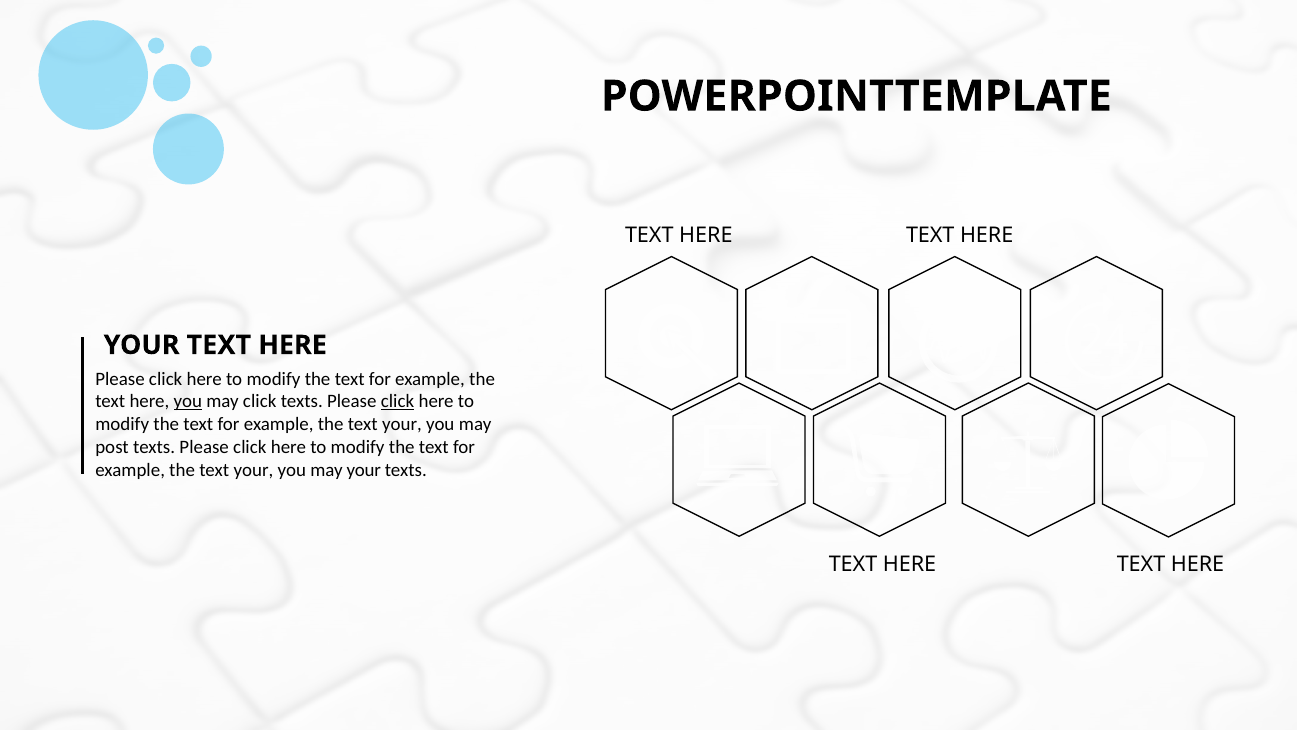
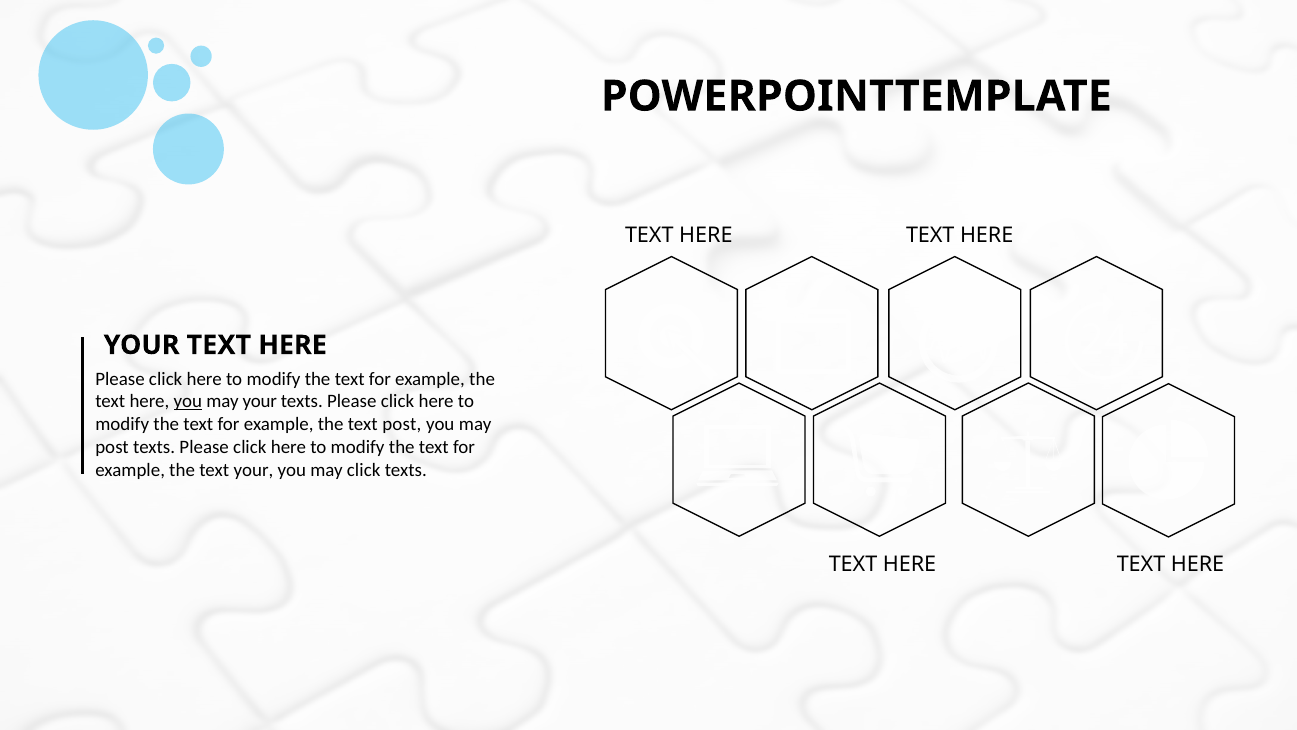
may click: click -> your (260, 401)
click underline: present -> none (398, 401)
your: your -> post (402, 424)
may your: your -> click (364, 470)
